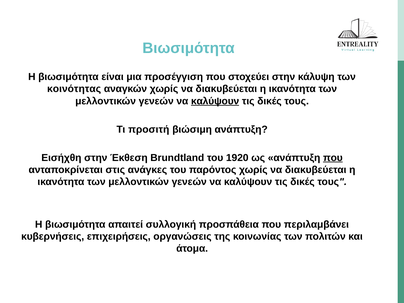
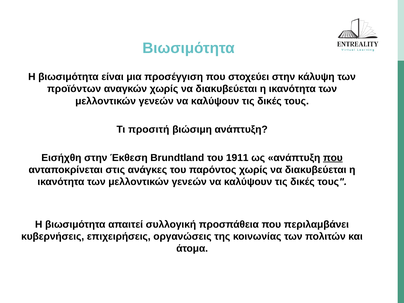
κοινότητας: κοινότητας -> προϊόντων (74, 89)
καλύψουν underline: present -> none (215, 101)
1920: 1920 -> 1911 (237, 158)
